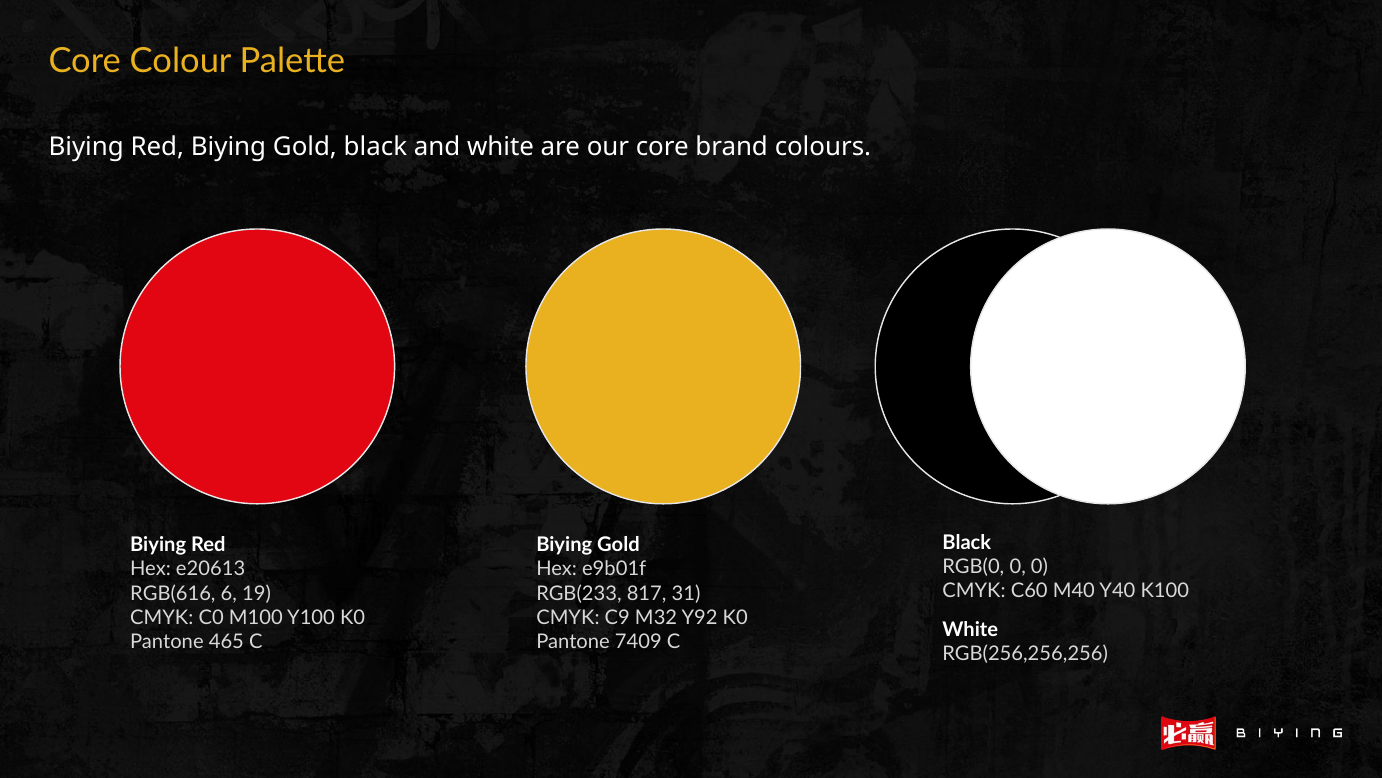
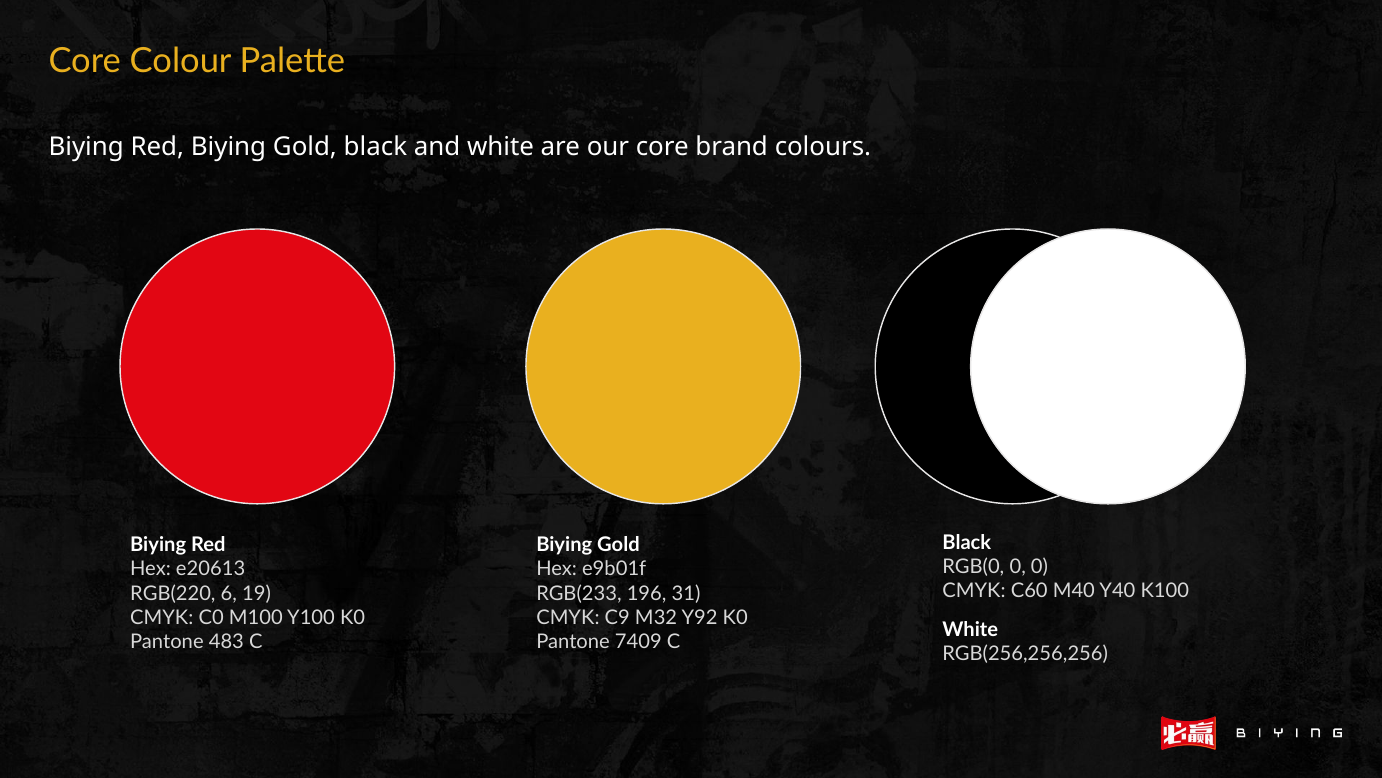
RGB(616: RGB(616 -> RGB(220 (173, 593)
817: 817 -> 196 (647, 593)
465: 465 -> 483 (226, 641)
